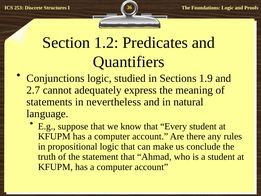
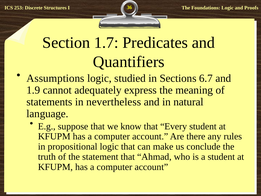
1.2: 1.2 -> 1.7 (106, 43)
Conjunctions: Conjunctions -> Assumptions (55, 78)
1.9: 1.9 -> 6.7 (206, 78)
2.7: 2.7 -> 1.9 (33, 90)
